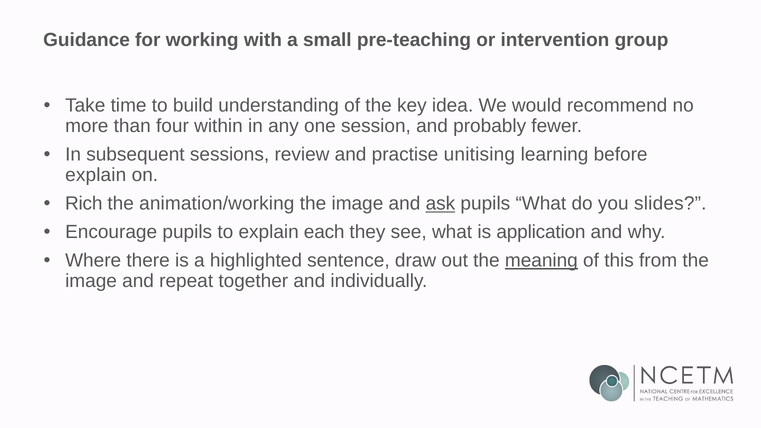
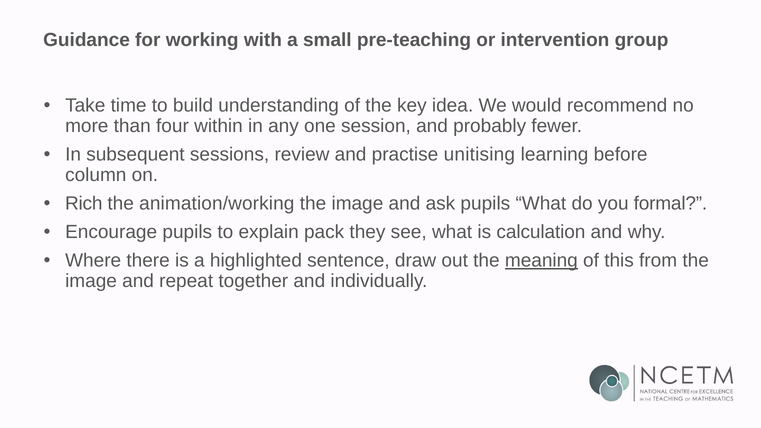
explain: explain -> column (96, 175)
ask underline: present -> none (440, 204)
slides: slides -> formal (670, 204)
each: each -> pack (324, 232)
application: application -> calculation (541, 232)
